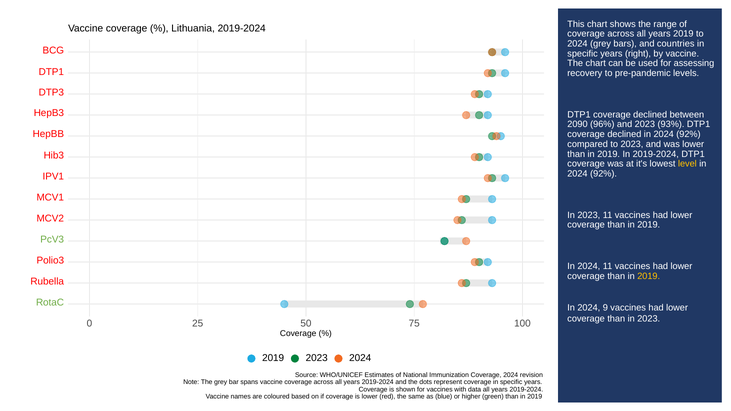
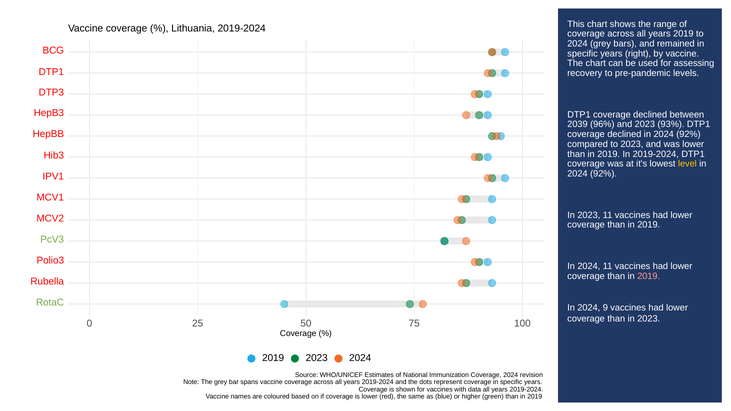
countries: countries -> remained (676, 44)
2090: 2090 -> 2039 (577, 125)
2019 colour: yellow -> pink (649, 276)
